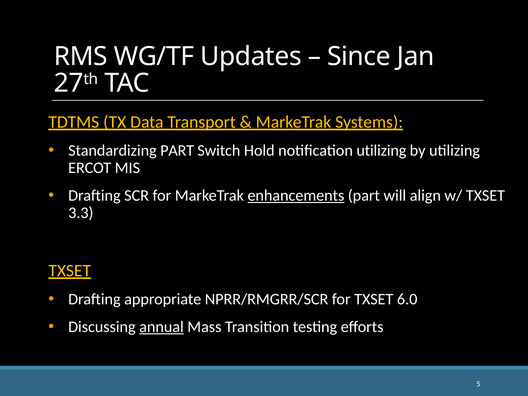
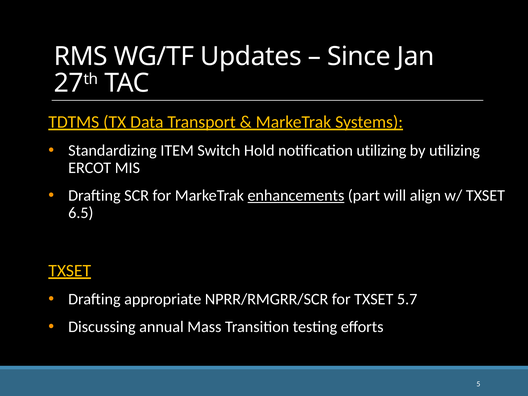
Standardizing PART: PART -> ITEM (177, 151)
3.3: 3.3 -> 6.5 (81, 213)
6.0: 6.0 -> 5.7 (407, 299)
annual underline: present -> none (161, 327)
